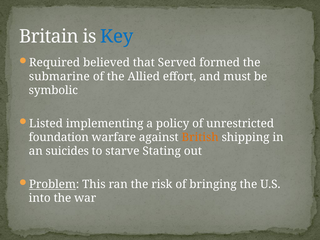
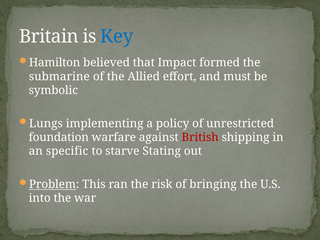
Required: Required -> Hamilton (55, 63)
Served: Served -> Impact (177, 63)
Listed: Listed -> Lungs (46, 123)
British colour: orange -> red (200, 137)
suicides: suicides -> specific (67, 151)
